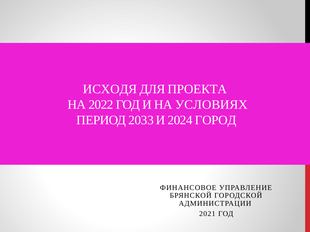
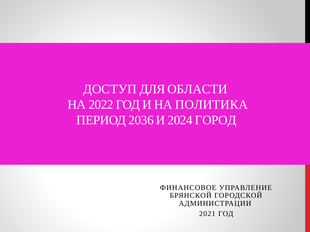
ИСХОДЯ: ИСХОДЯ -> ДОСТУП (110, 89)
ПРОЕКТА: ПРОЕКТА -> ОБЛАСТИ (197, 89)
УСЛОВИЯХ: УСЛОВИЯХ -> ПОЛИТИКА (211, 105)
2033: 2033 -> 2036 (141, 120)
